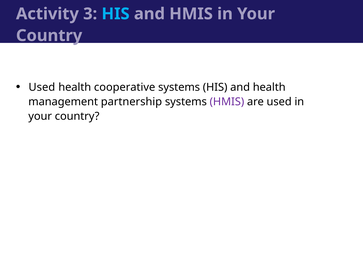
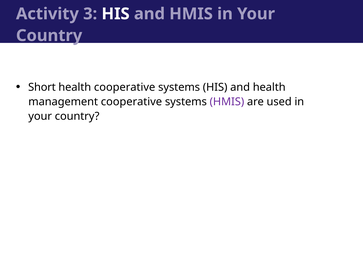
HIS colour: light blue -> white (116, 14)
Used: Used -> Short (42, 87)
management partnership: partnership -> cooperative (131, 102)
